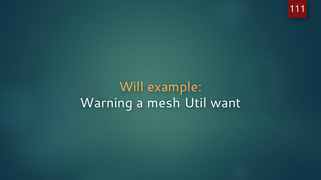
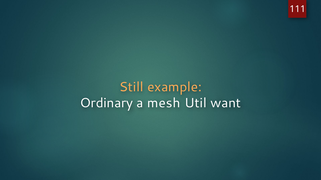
Will: Will -> Still (131, 87)
Warning: Warning -> Ordinary (106, 103)
